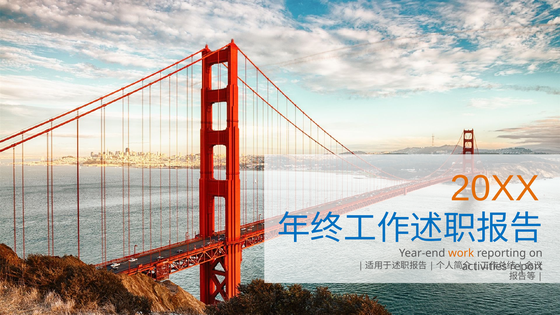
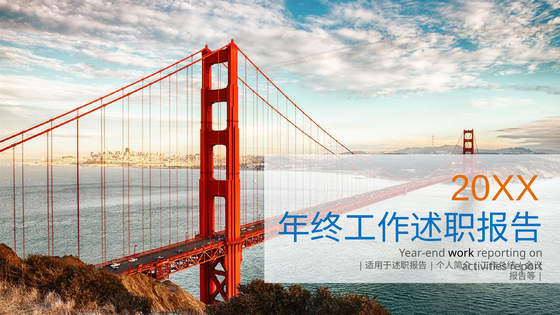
work colour: orange -> black (461, 253)
